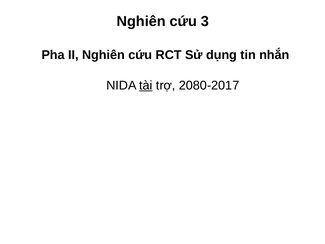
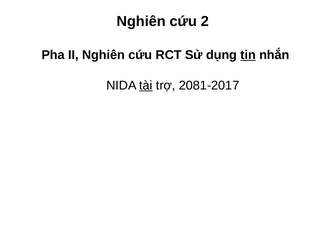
3: 3 -> 2 (205, 21)
tin underline: none -> present (248, 55)
2080-2017: 2080-2017 -> 2081-2017 (209, 85)
